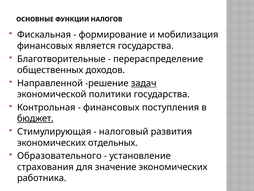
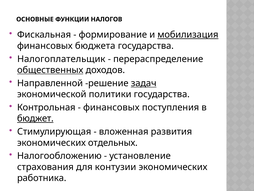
мобилизация underline: none -> present (188, 35)
является: является -> бюджета (95, 46)
Благотворительные: Благотворительные -> Налогоплательщик (61, 59)
общественных underline: none -> present (50, 70)
налоговый: налоговый -> вложенная (124, 131)
Образовательного: Образовательного -> Налогообложению (59, 156)
значение: значение -> контузии (116, 167)
